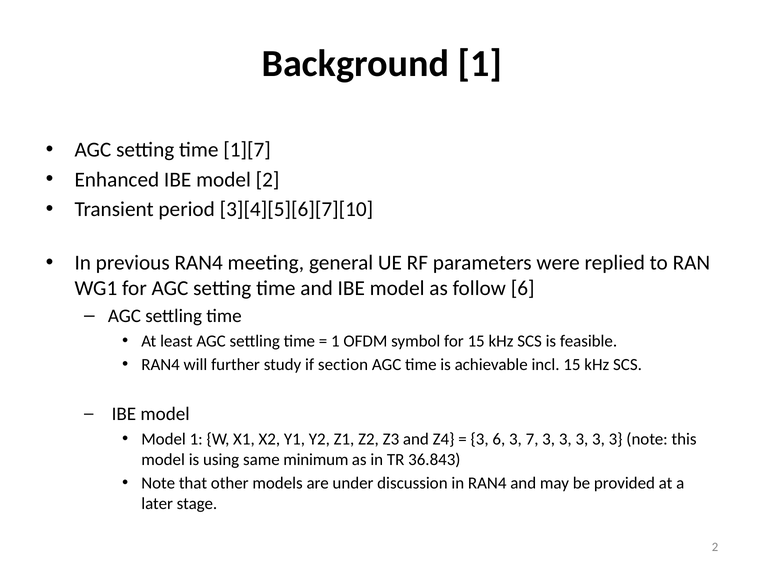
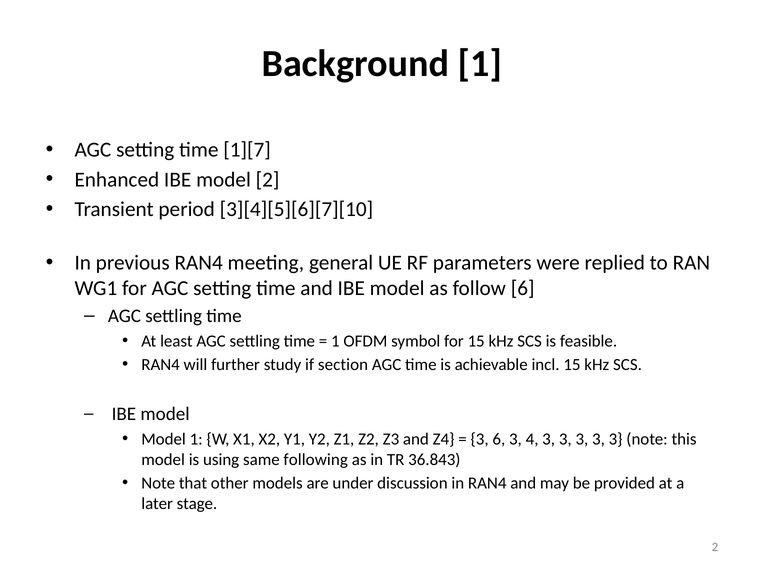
7: 7 -> 4 (532, 439)
minimum: minimum -> following (316, 459)
